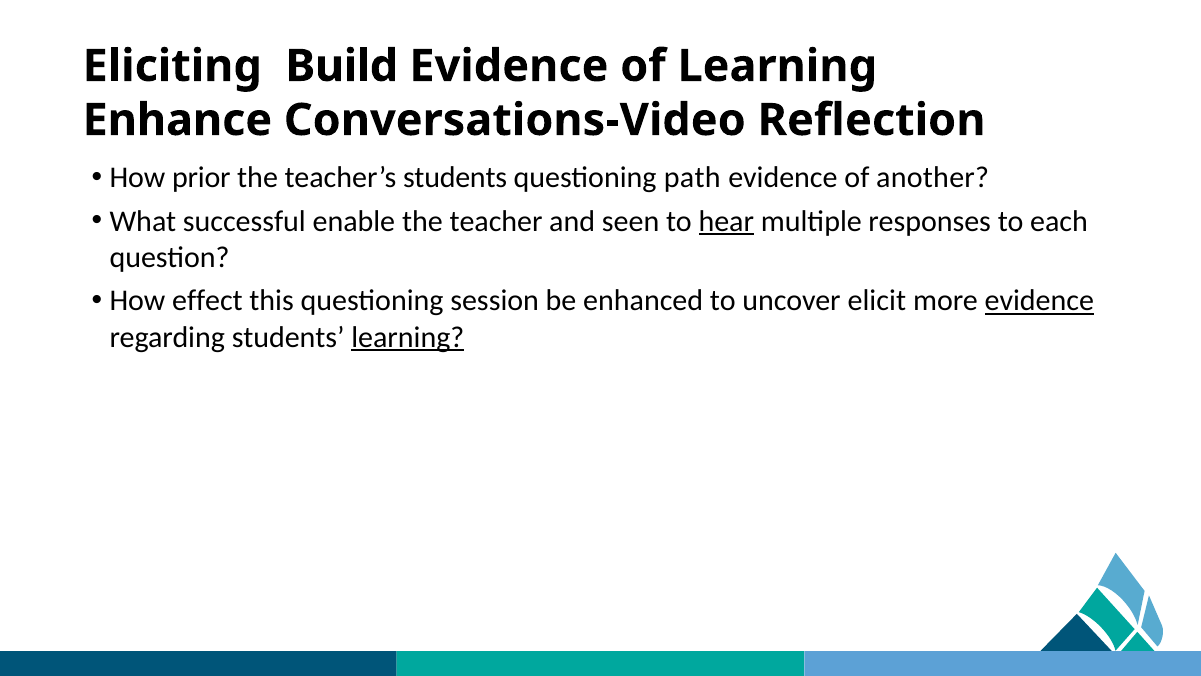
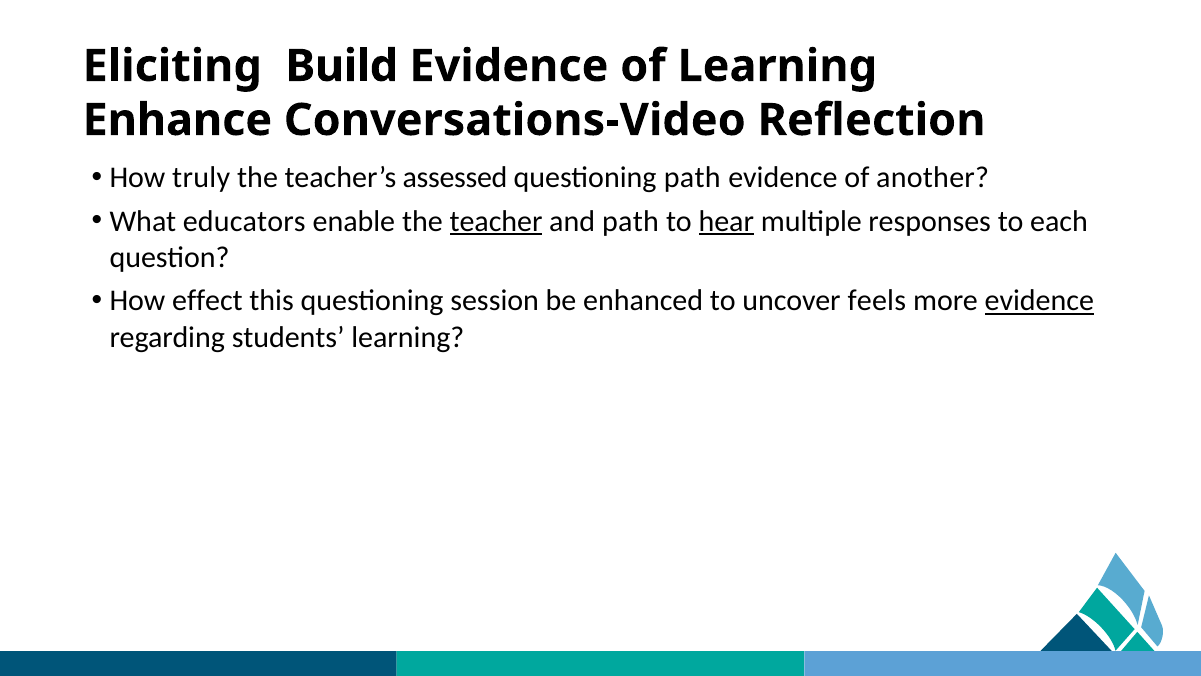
prior: prior -> truly (201, 178)
teacher’s students: students -> assessed (455, 178)
successful: successful -> educators (244, 221)
teacher underline: none -> present (496, 221)
and seen: seen -> path (631, 221)
elicit: elicit -> feels (877, 301)
learning underline: present -> none (408, 337)
